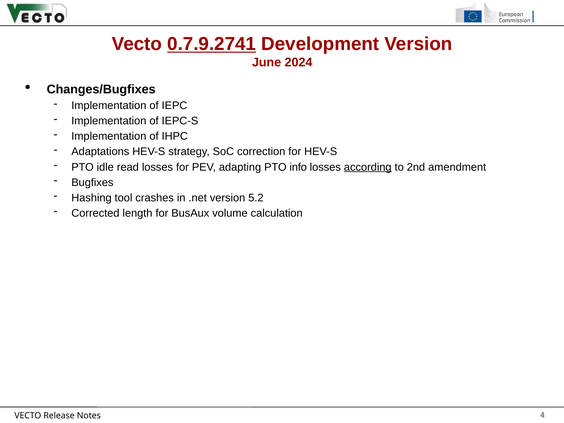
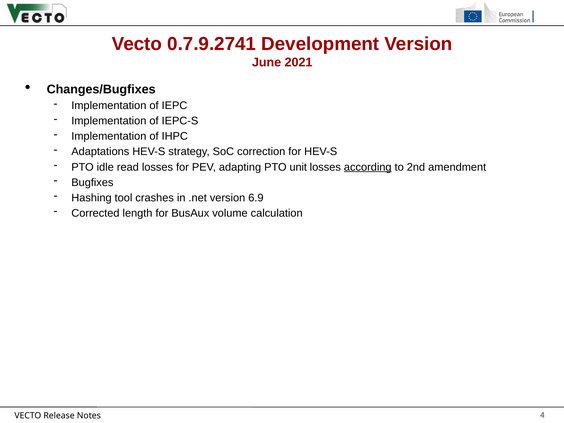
0.7.9.2741 underline: present -> none (212, 44)
2024: 2024 -> 2021 (299, 62)
info: info -> unit (298, 167)
5.2: 5.2 -> 6.9 (256, 198)
